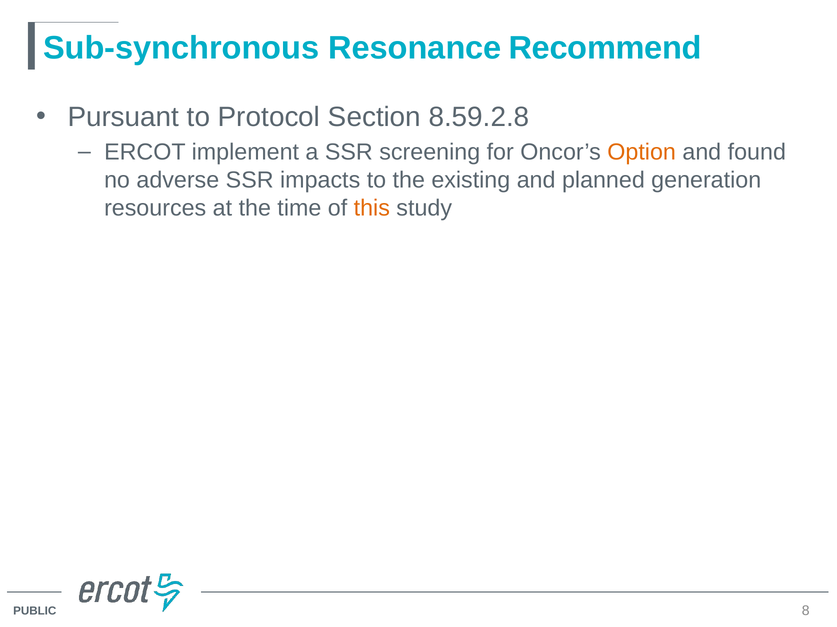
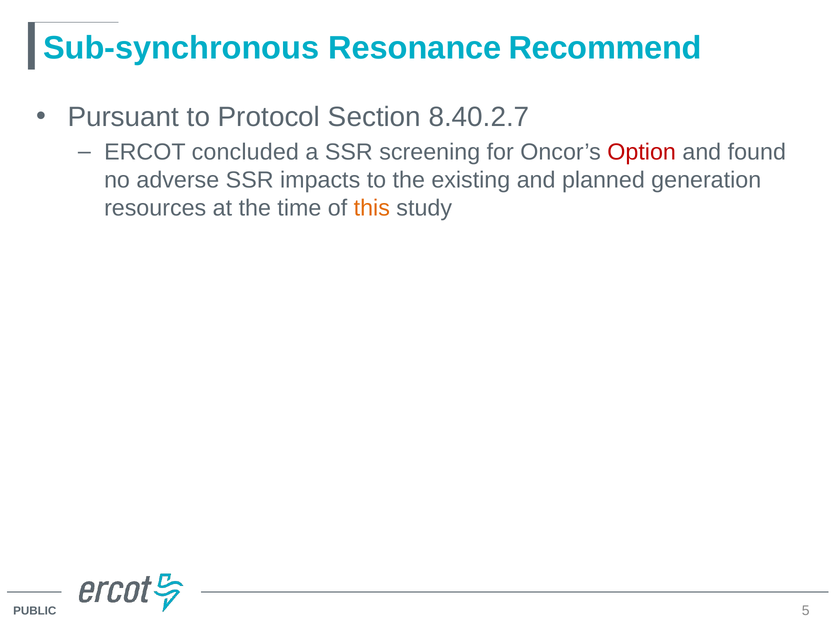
8.59.2.8: 8.59.2.8 -> 8.40.2.7 (479, 117)
implement: implement -> concluded (245, 152)
Option colour: orange -> red (642, 152)
8: 8 -> 5 (806, 612)
